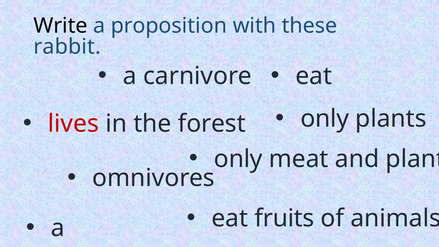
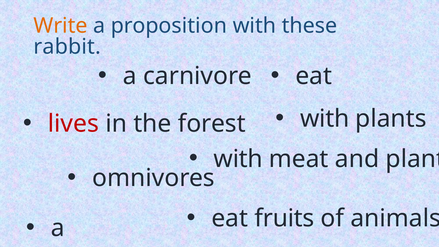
Write colour: black -> orange (61, 26)
only: only -> with (325, 119)
only: only -> with (238, 159)
